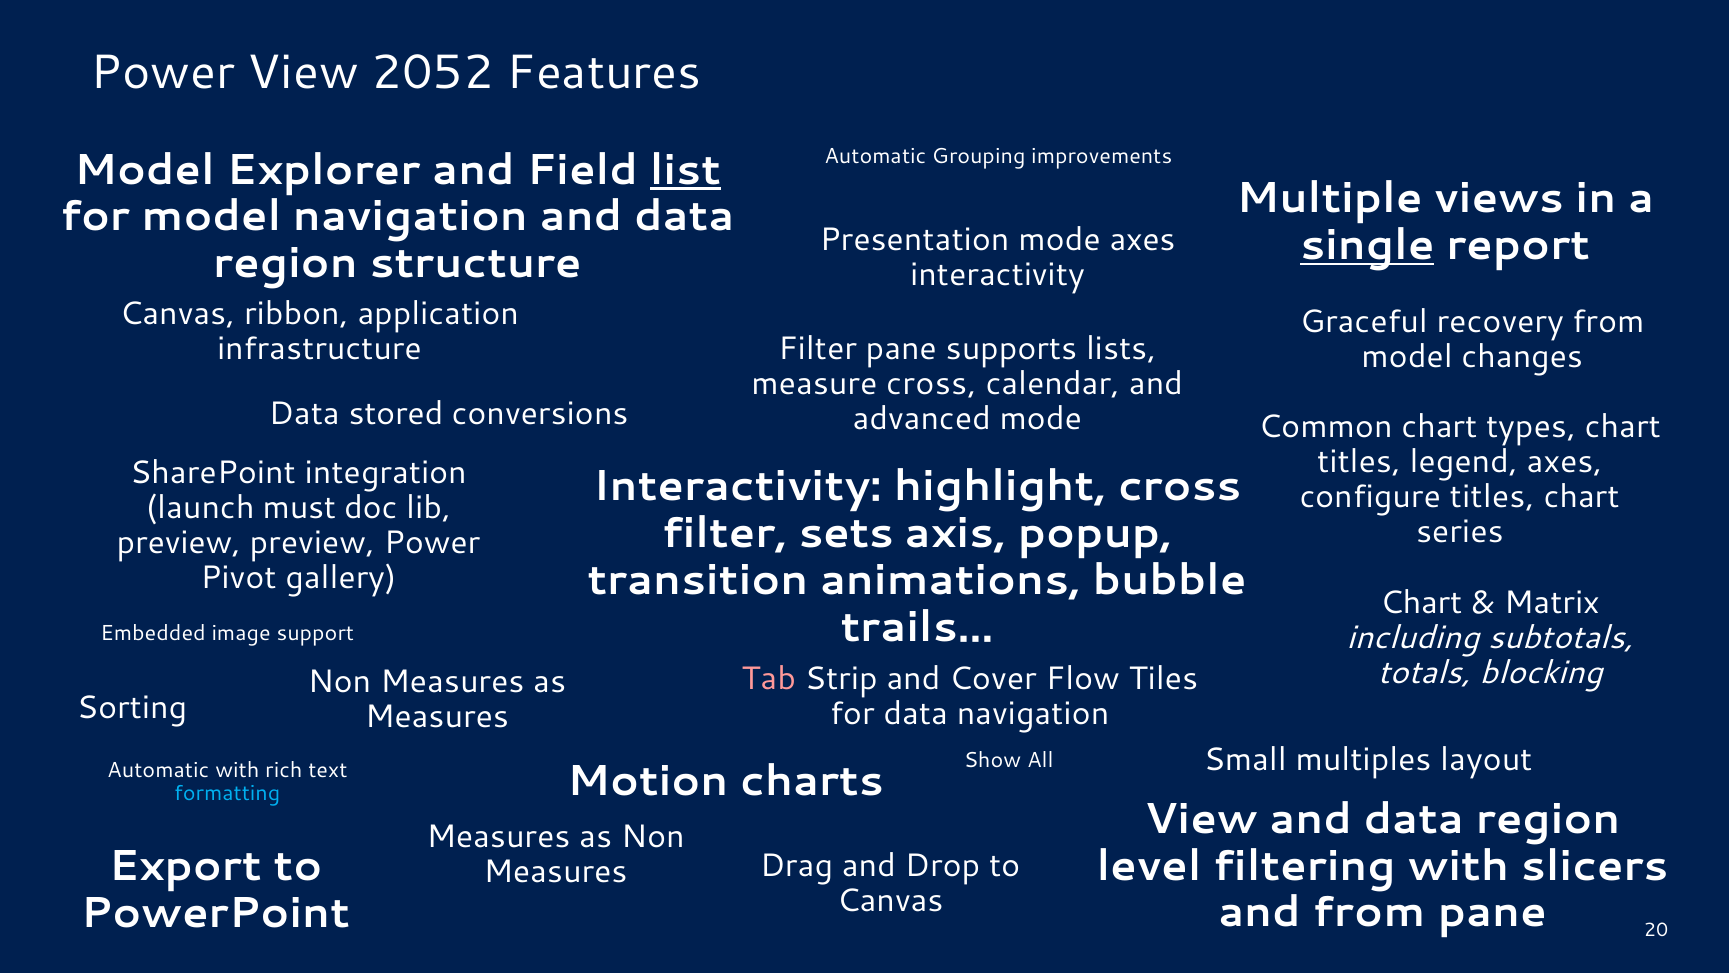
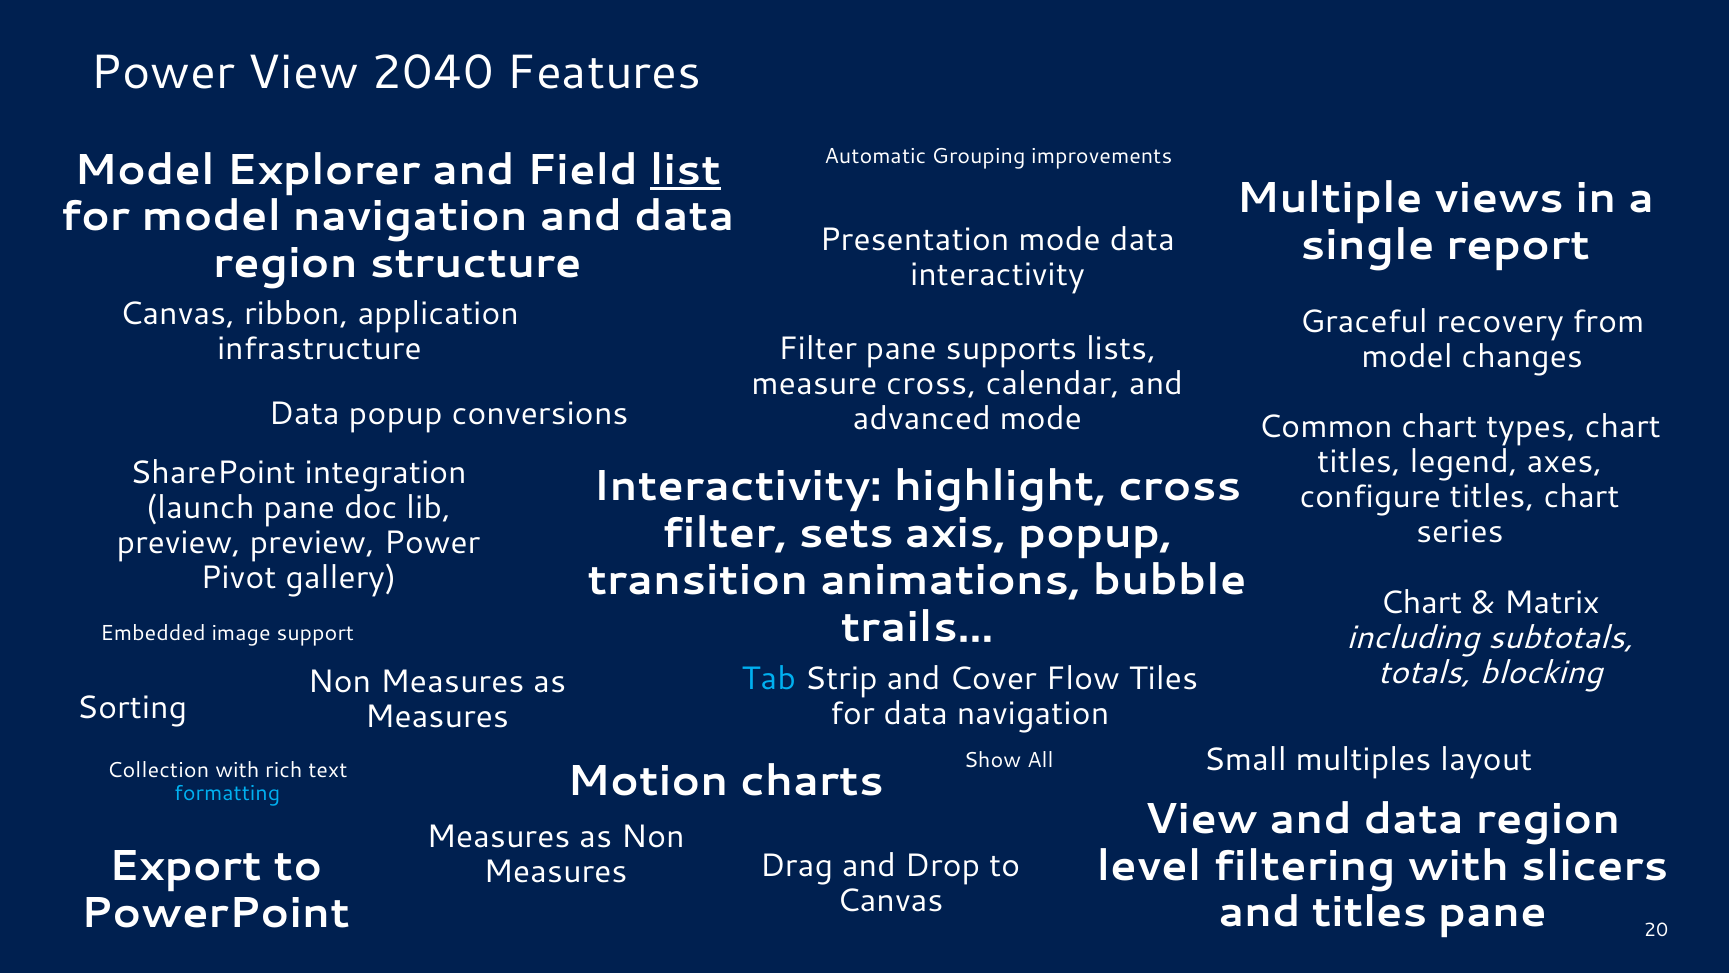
2052: 2052 -> 2040 (433, 73)
mode axes: axes -> data (1142, 240)
single underline: present -> none (1367, 245)
Data stored: stored -> popup (396, 413)
launch must: must -> pane (299, 507)
Tab colour: pink -> light blue (769, 679)
Automatic: Automatic -> Collection (158, 770)
and from: from -> titles (1369, 912)
